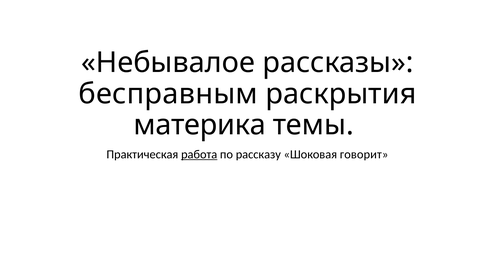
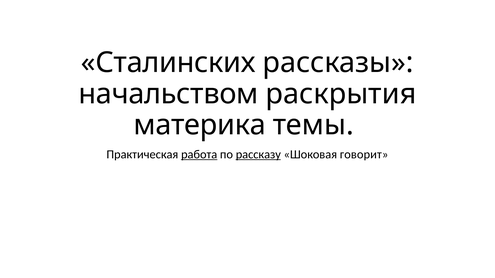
Небывалое: Небывалое -> Сталинских (168, 63)
бесправным: бесправным -> начальством (168, 94)
рассказу underline: none -> present (258, 155)
